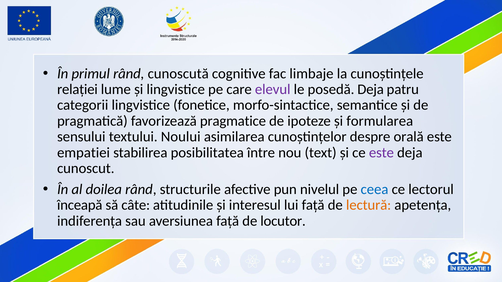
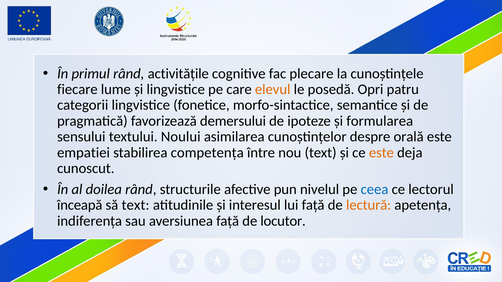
cunoscută: cunoscută -> activitățile (178, 74)
limbaje: limbaje -> plecare (312, 74)
relației: relației -> fiecare (77, 89)
elevul colour: purple -> orange (273, 89)
posedă Deja: Deja -> Opri (371, 89)
pragmatice: pragmatice -> demersului (233, 121)
posibilitatea: posibilitatea -> competența (207, 153)
este colour: purple -> orange (381, 153)
să câte: câte -> text (136, 205)
